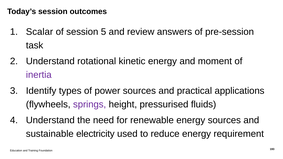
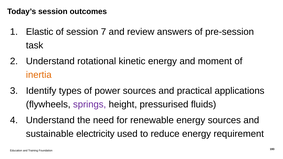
Scalar: Scalar -> Elastic (40, 32)
5: 5 -> 7 (103, 32)
inertia colour: purple -> orange (39, 75)
